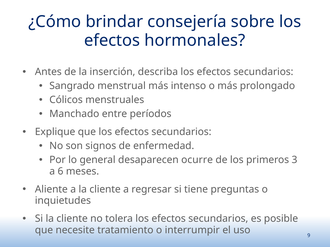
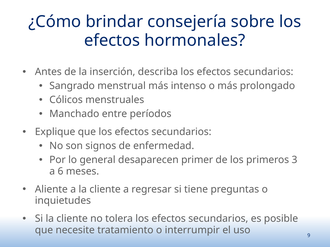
ocurre: ocurre -> primer (197, 160)
